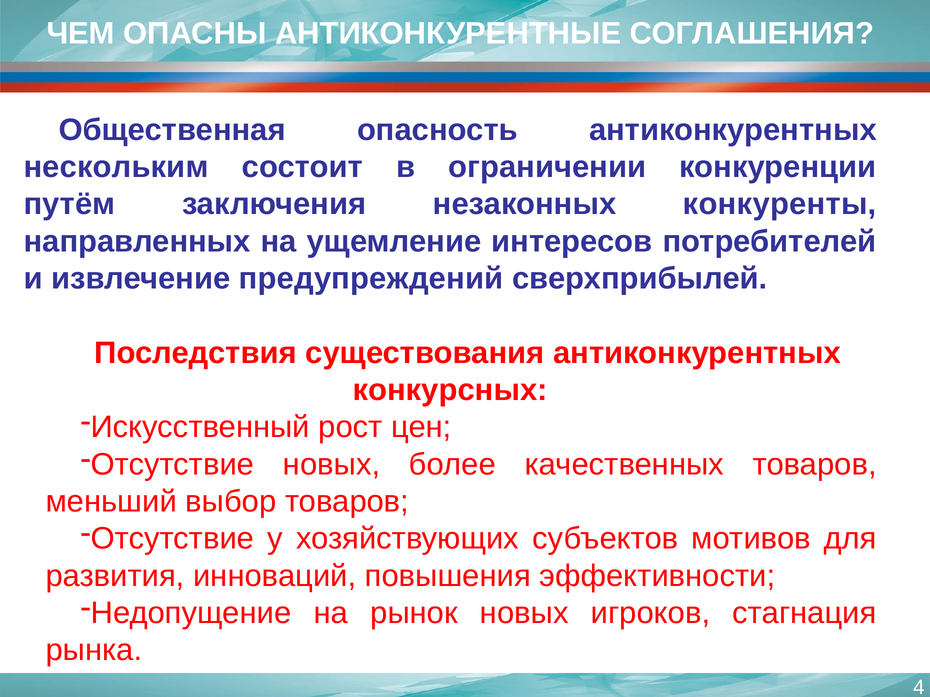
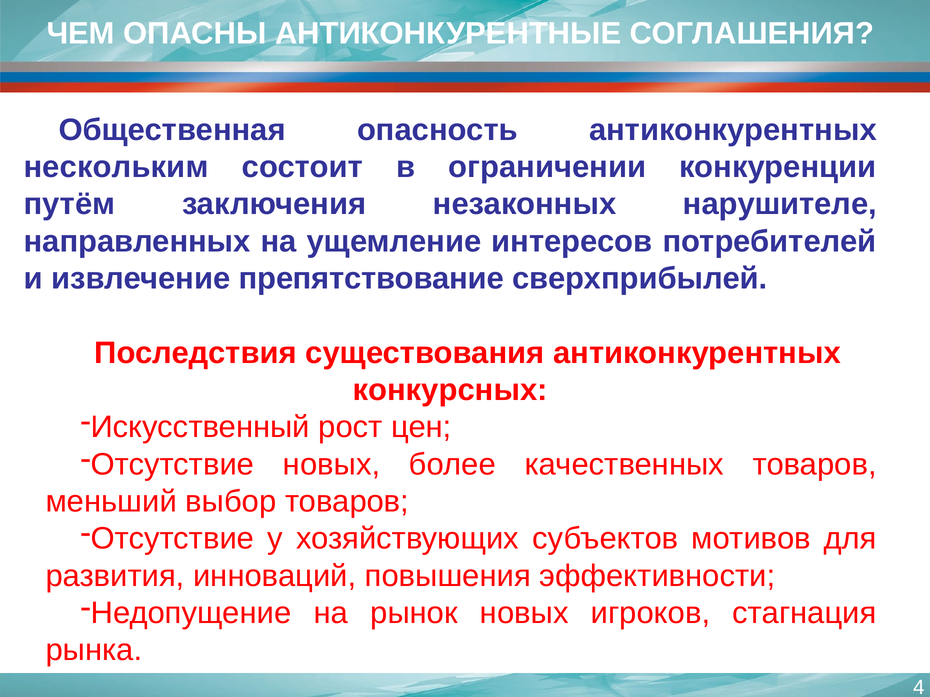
конкуренты: конкуренты -> нарушителе (780, 204)
предупреждений: предупреждений -> препятствование (371, 279)
